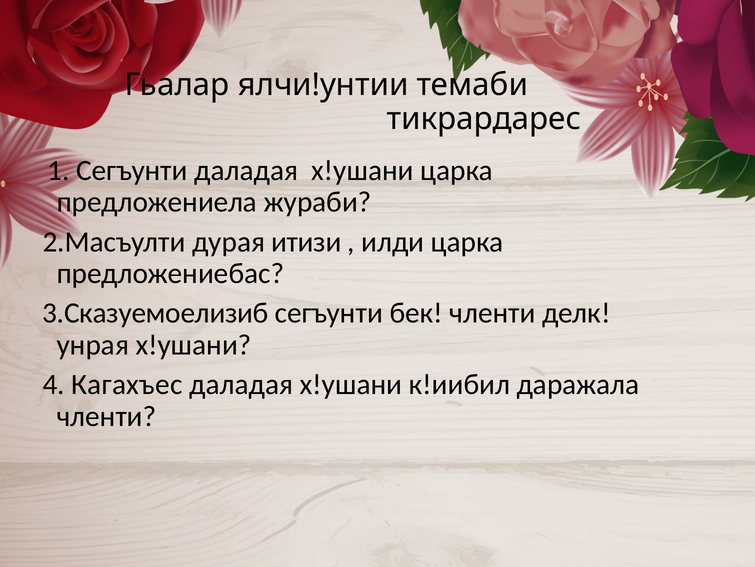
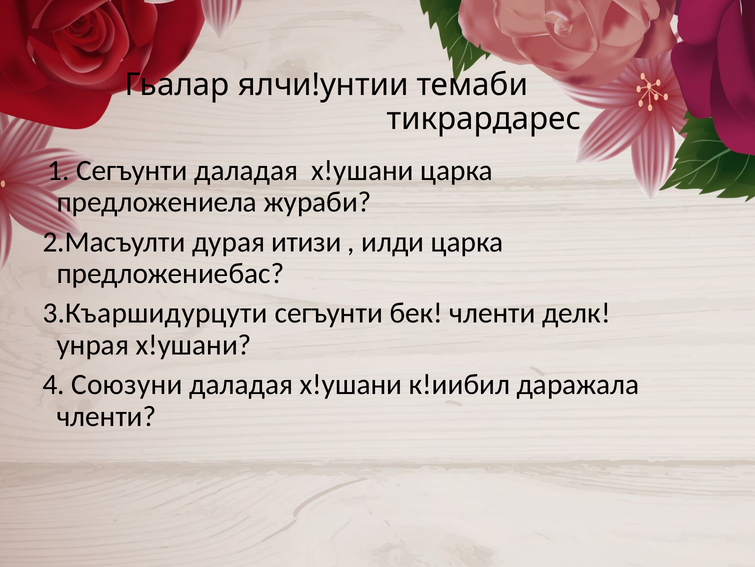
3.Сказуемоелизиб: 3.Сказуемоелизиб -> 3.Къаршидурцути (155, 313)
Кагахъес: Кагахъес -> Союзуни (127, 384)
